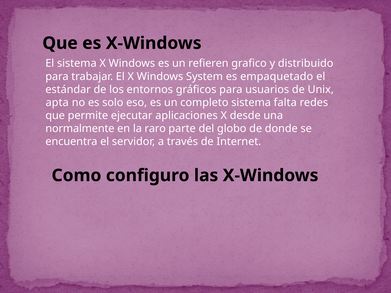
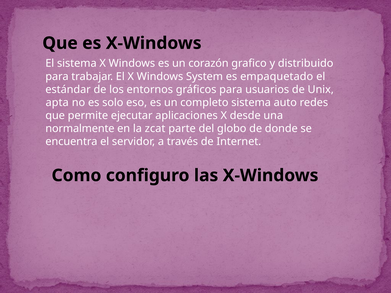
refieren: refieren -> corazón (208, 63)
falta: falta -> auto (285, 103)
raro: raro -> zcat (155, 129)
